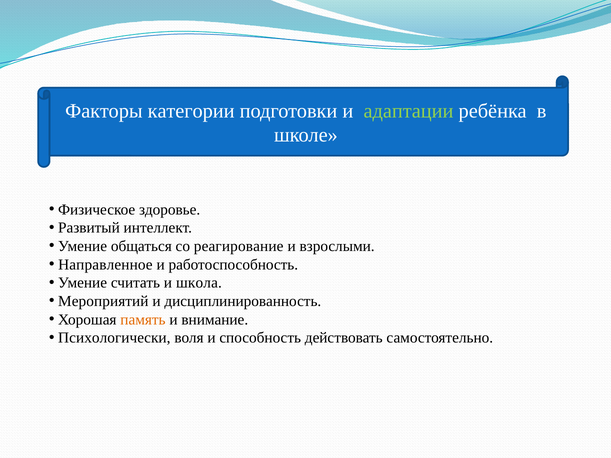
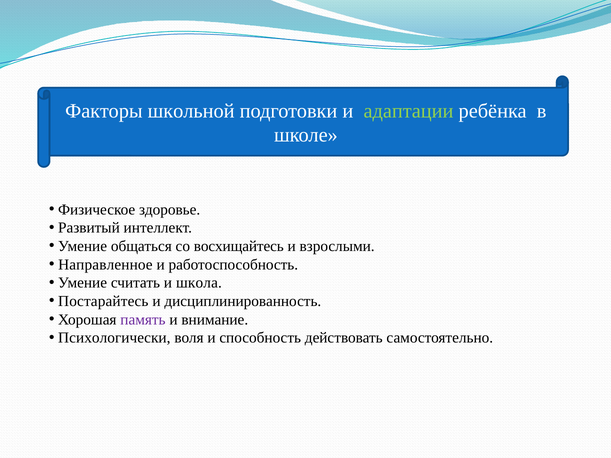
категории: категории -> школьной (191, 111)
реагирование: реагирование -> восхищайтесь (239, 246)
Мероприятий: Мероприятий -> Постарайтесь (103, 301)
память colour: orange -> purple (143, 320)
